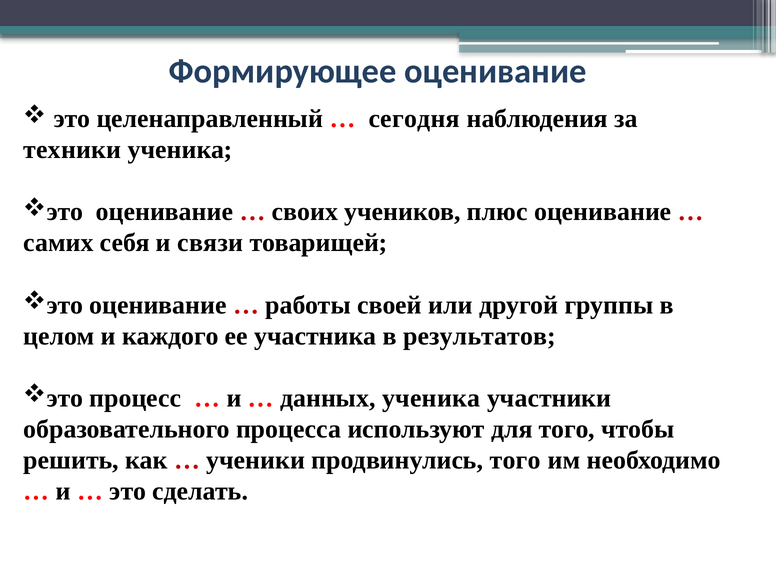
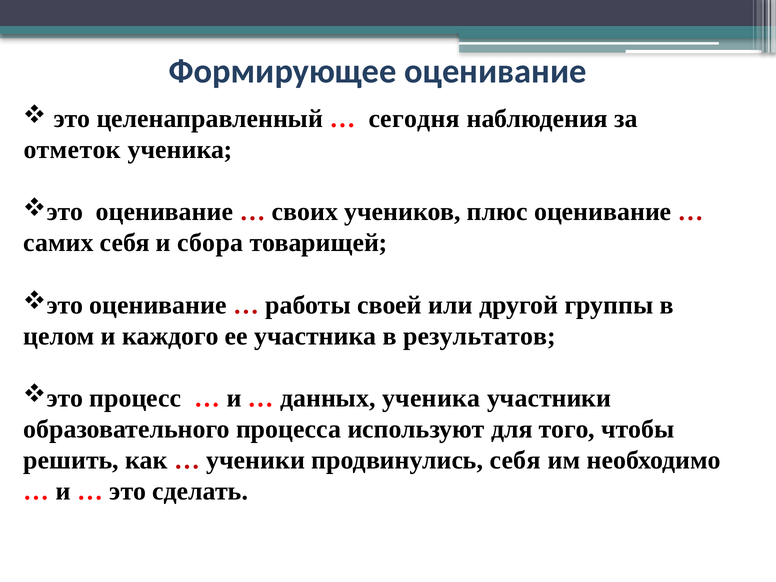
техники: техники -> отметок (72, 150)
связи: связи -> сбора (210, 243)
продвинулись того: того -> себя (515, 460)
